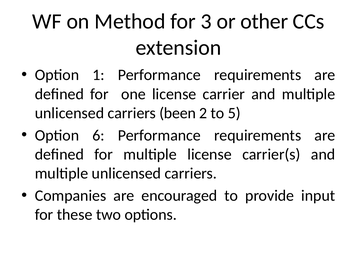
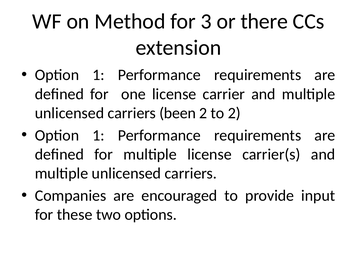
other: other -> there (264, 21)
to 5: 5 -> 2 (234, 113)
6: 6 -> 1 (99, 135)
